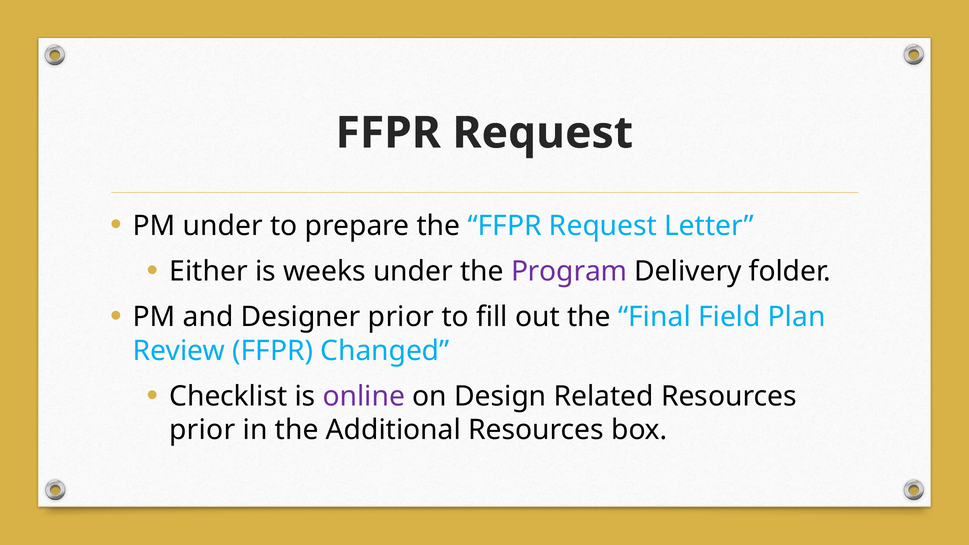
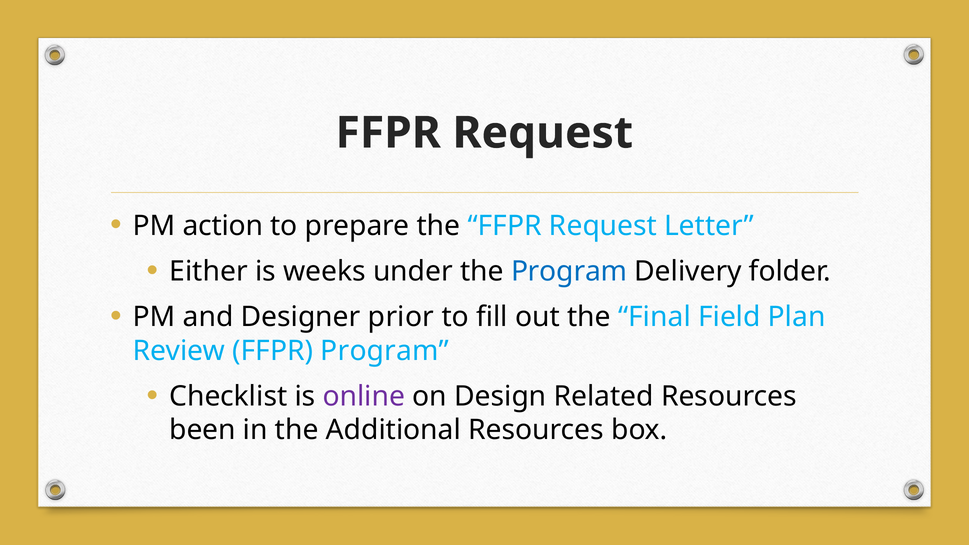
PM under: under -> action (223, 226)
Program colour: purple -> blue (569, 271)
FFPR Changed: Changed -> Program (385, 351)
prior: prior -> been (203, 430)
